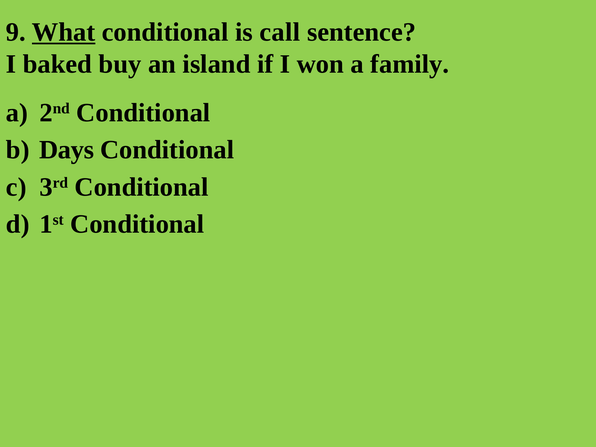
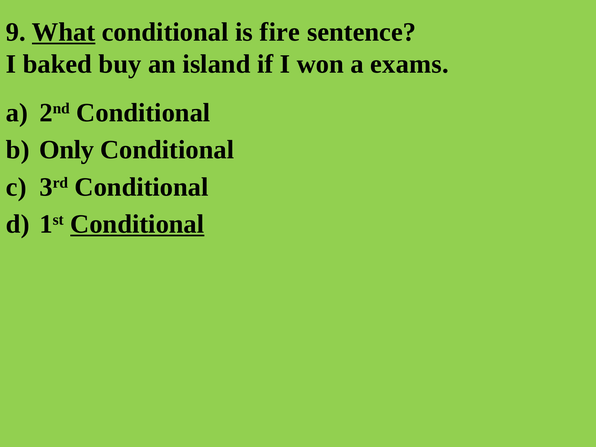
call: call -> fire (280, 32)
family: family -> exams (410, 64)
Days: Days -> Only (67, 150)
Conditional underline: none -> present (137, 224)
